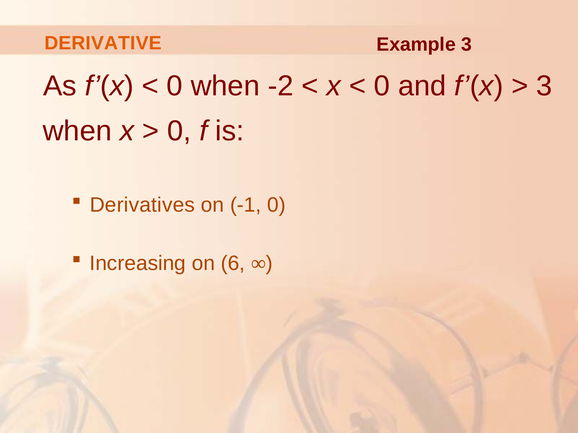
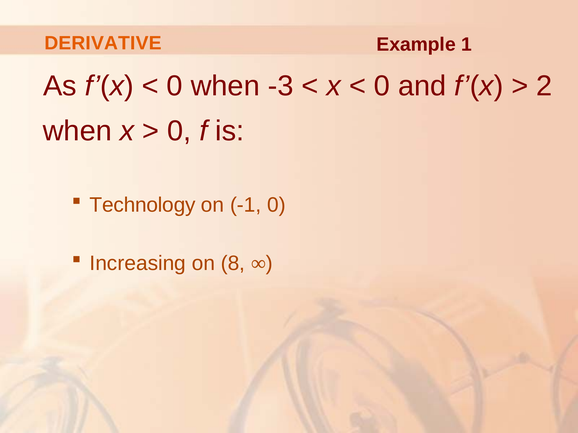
Example 3: 3 -> 1 (466, 45)
-2: -2 -> -3 (281, 86)
3: 3 -> 2 (544, 86)
Derivatives: Derivatives -> Technology (143, 205)
6: 6 -> 8 (233, 264)
